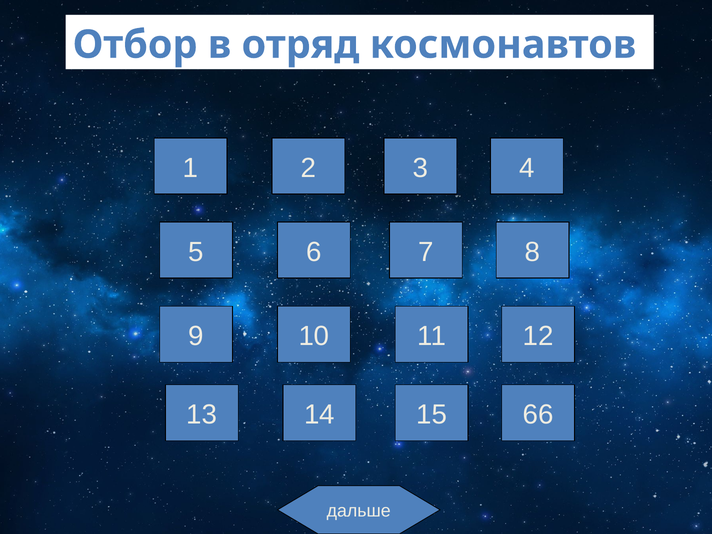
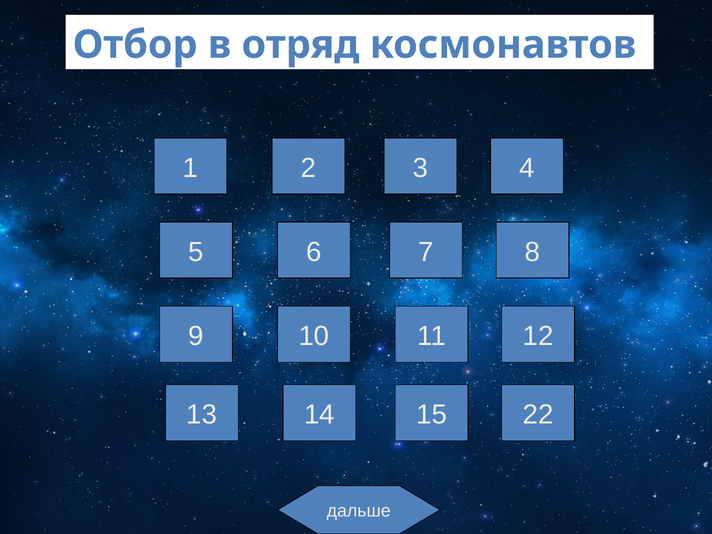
66: 66 -> 22 (538, 415)
